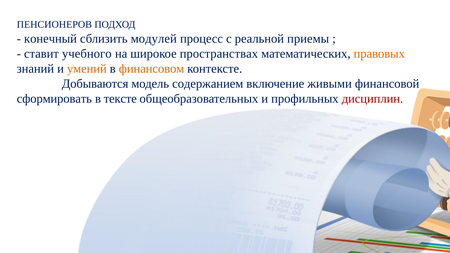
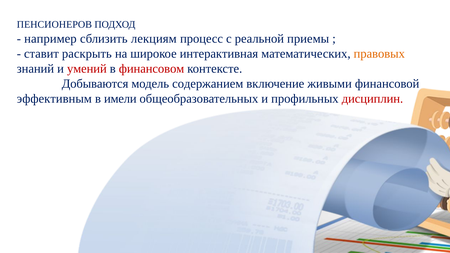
конечный: конечный -> например (50, 39)
модулей: модулей -> лекциям (154, 39)
учебного: учебного -> раскрыть (87, 54)
пространствах: пространствах -> интерактивная (219, 54)
умений colour: orange -> red (87, 69)
финансовом colour: orange -> red (152, 69)
сформировать: сформировать -> эффективным (54, 99)
тексте: тексте -> имели (120, 99)
